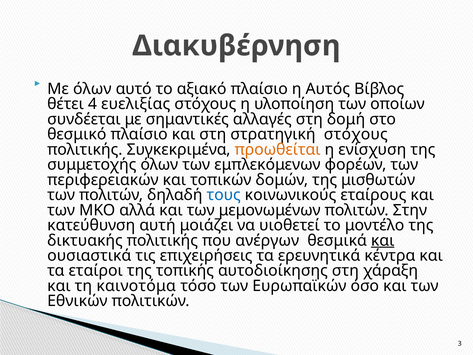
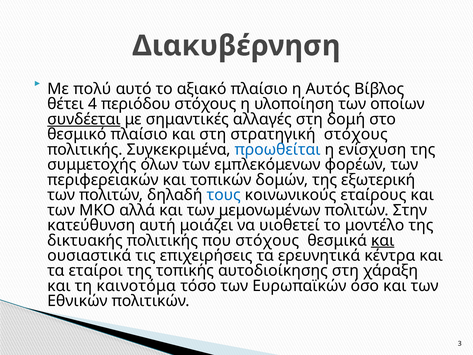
Με όλων: όλων -> πολύ (92, 89)
ευελιξίας: ευελιξίας -> περιόδου (136, 104)
συνδέεται underline: none -> present (84, 119)
προωθείται colour: orange -> blue (278, 149)
μισθωτών: μισθωτών -> εξωτερική (378, 180)
που ανέργων: ανέργων -> στόχους (267, 240)
